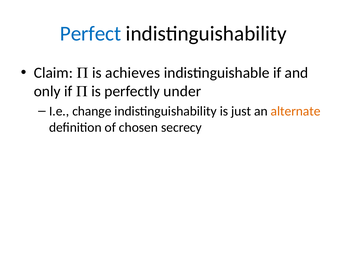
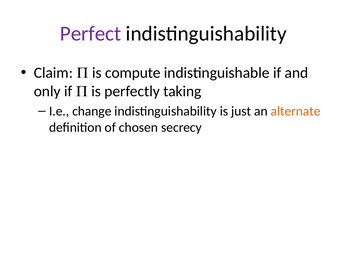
Perfect colour: blue -> purple (91, 34)
achieves: achieves -> compute (133, 73)
under: under -> taking (182, 91)
